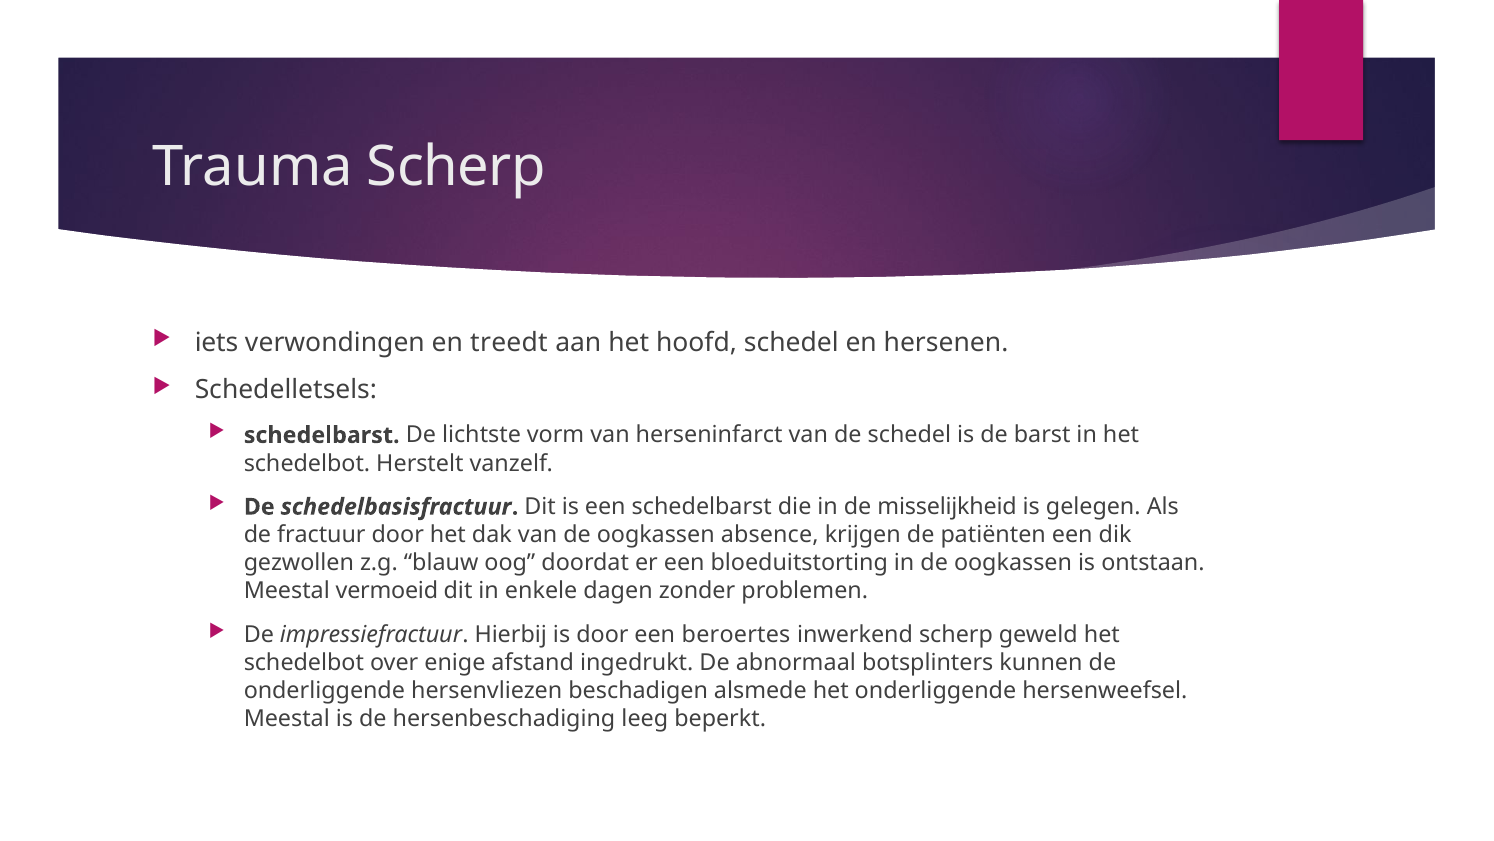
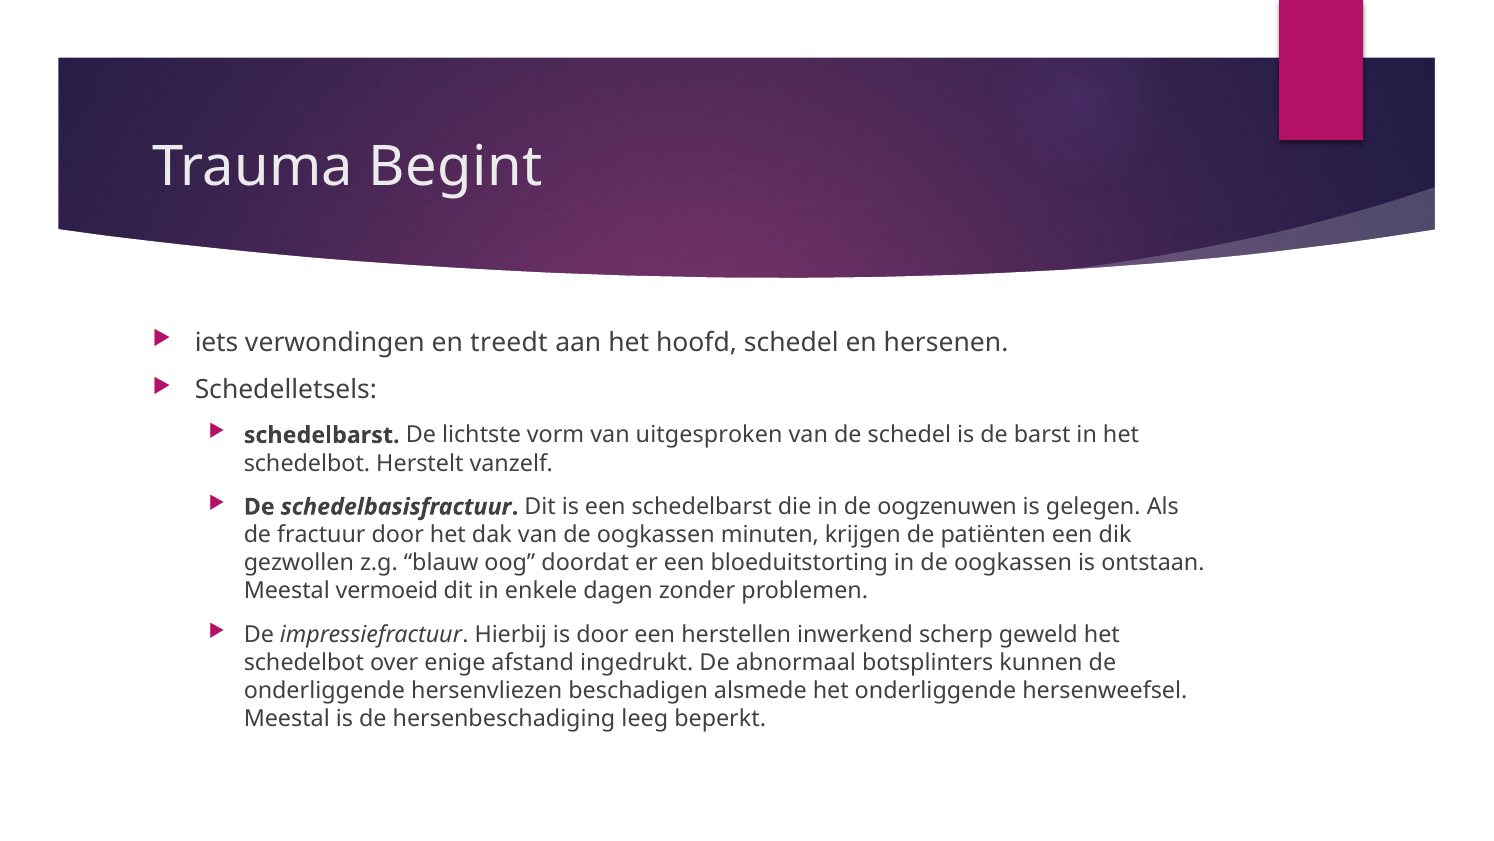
Trauma Scherp: Scherp -> Begint (456, 167)
herseninfarct: herseninfarct -> uitgesproken (709, 435)
misselijkheid: misselijkheid -> oogzenuwen (947, 507)
absence: absence -> minuten (770, 535)
beroertes: beroertes -> herstellen (736, 634)
